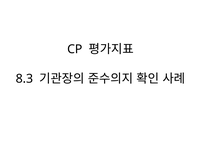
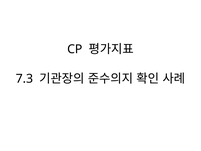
8.3: 8.3 -> 7.3 (24, 79)
